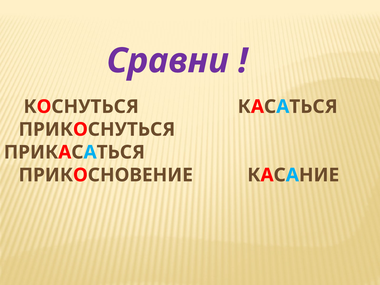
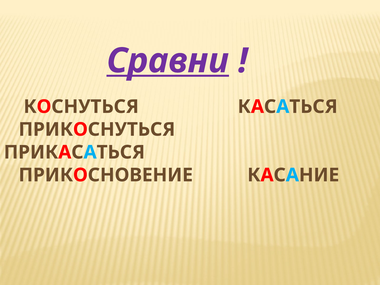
Сравни underline: none -> present (168, 61)
